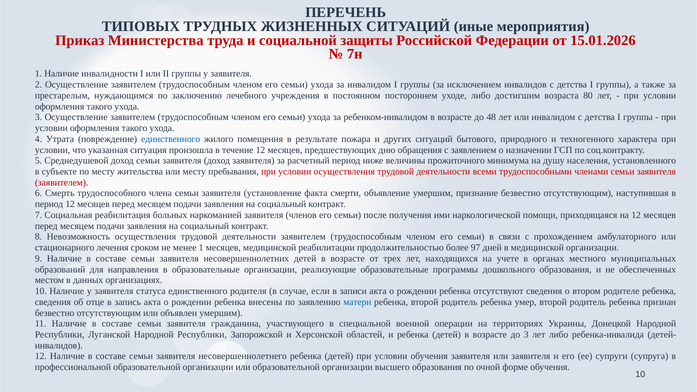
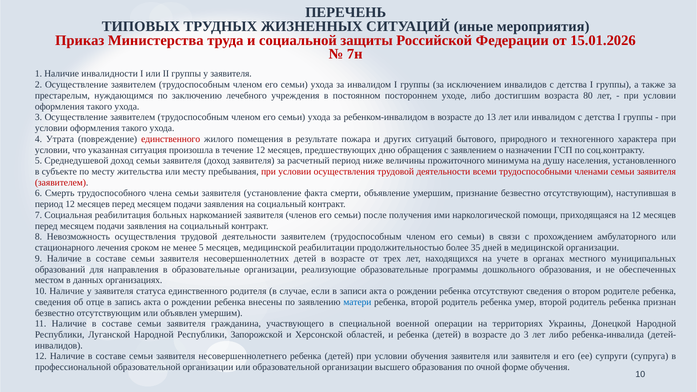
48: 48 -> 13 (491, 117)
единственного colour: blue -> red (171, 139)
менее 1: 1 -> 5 (201, 248)
97: 97 -> 35 (476, 248)
